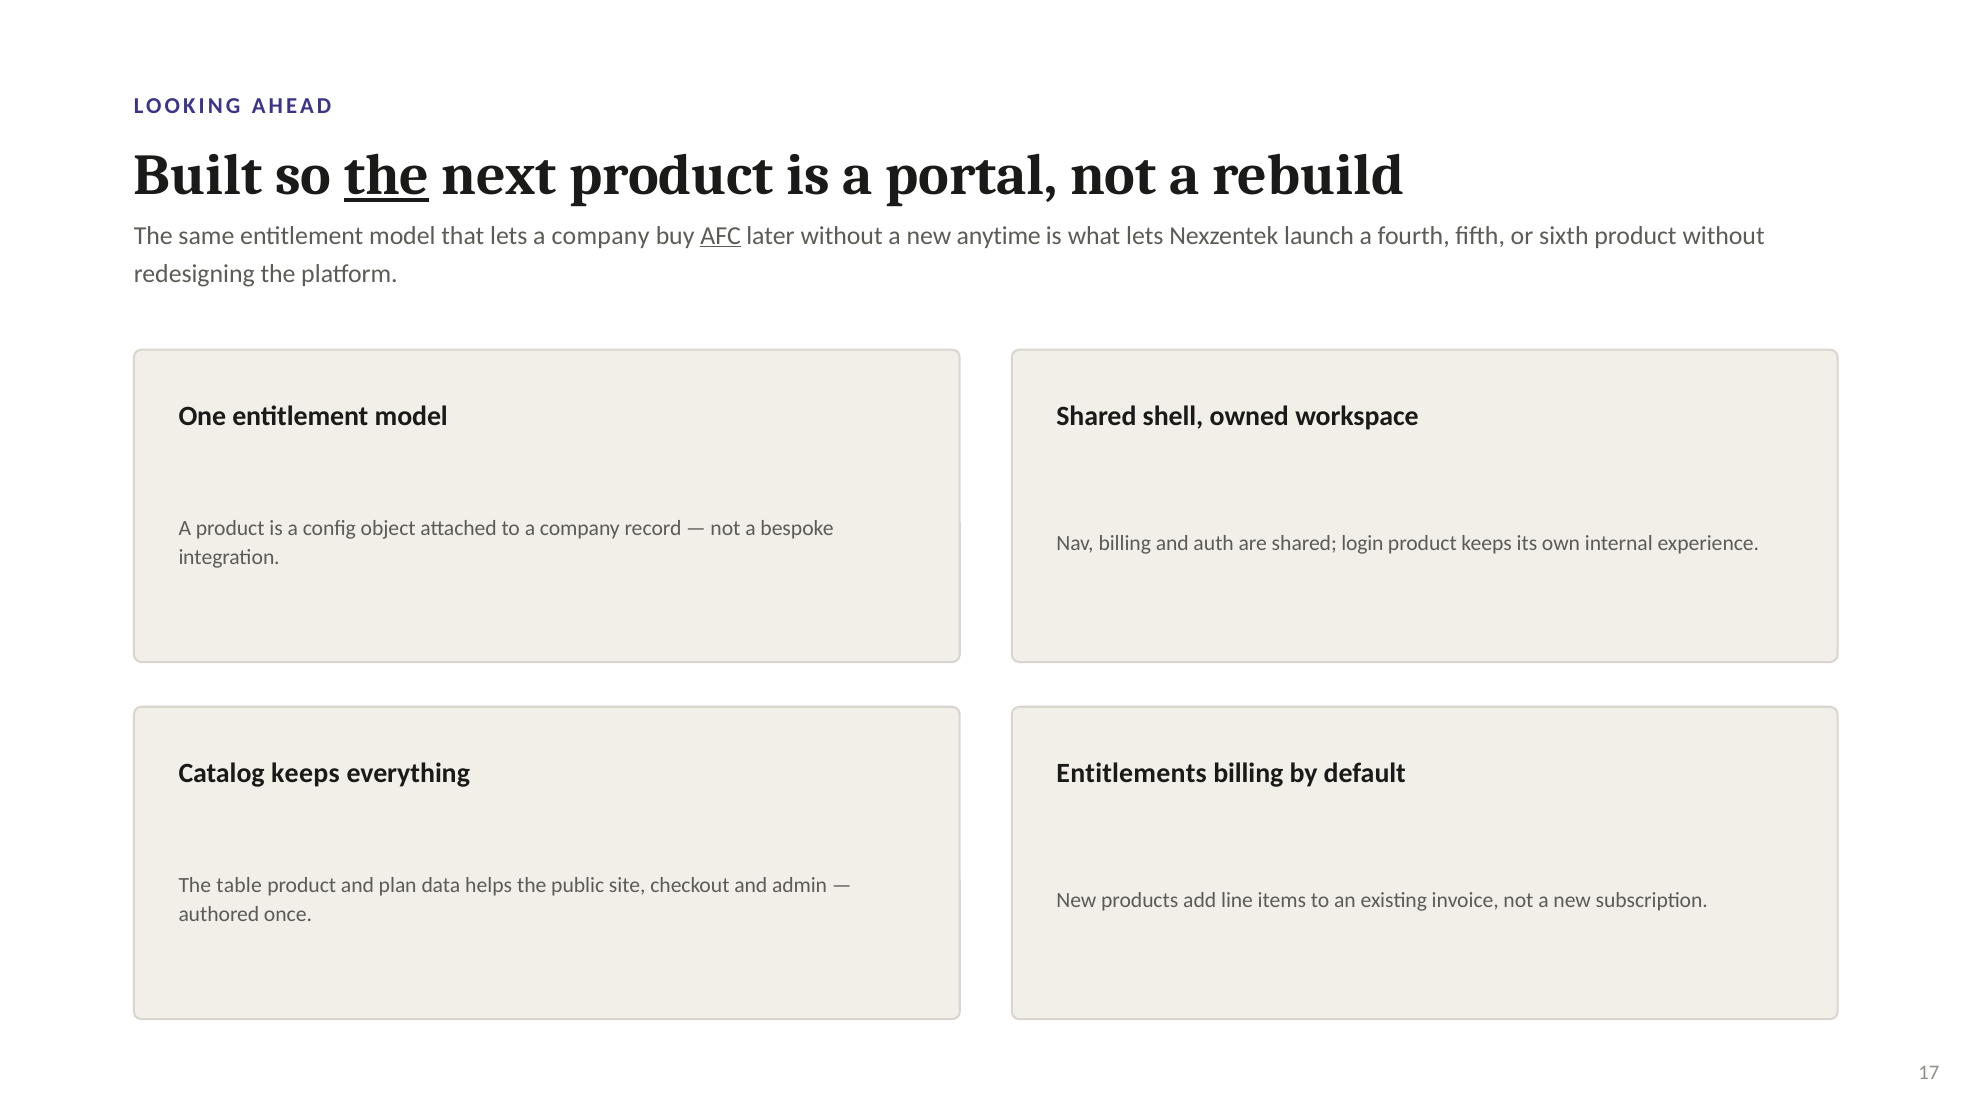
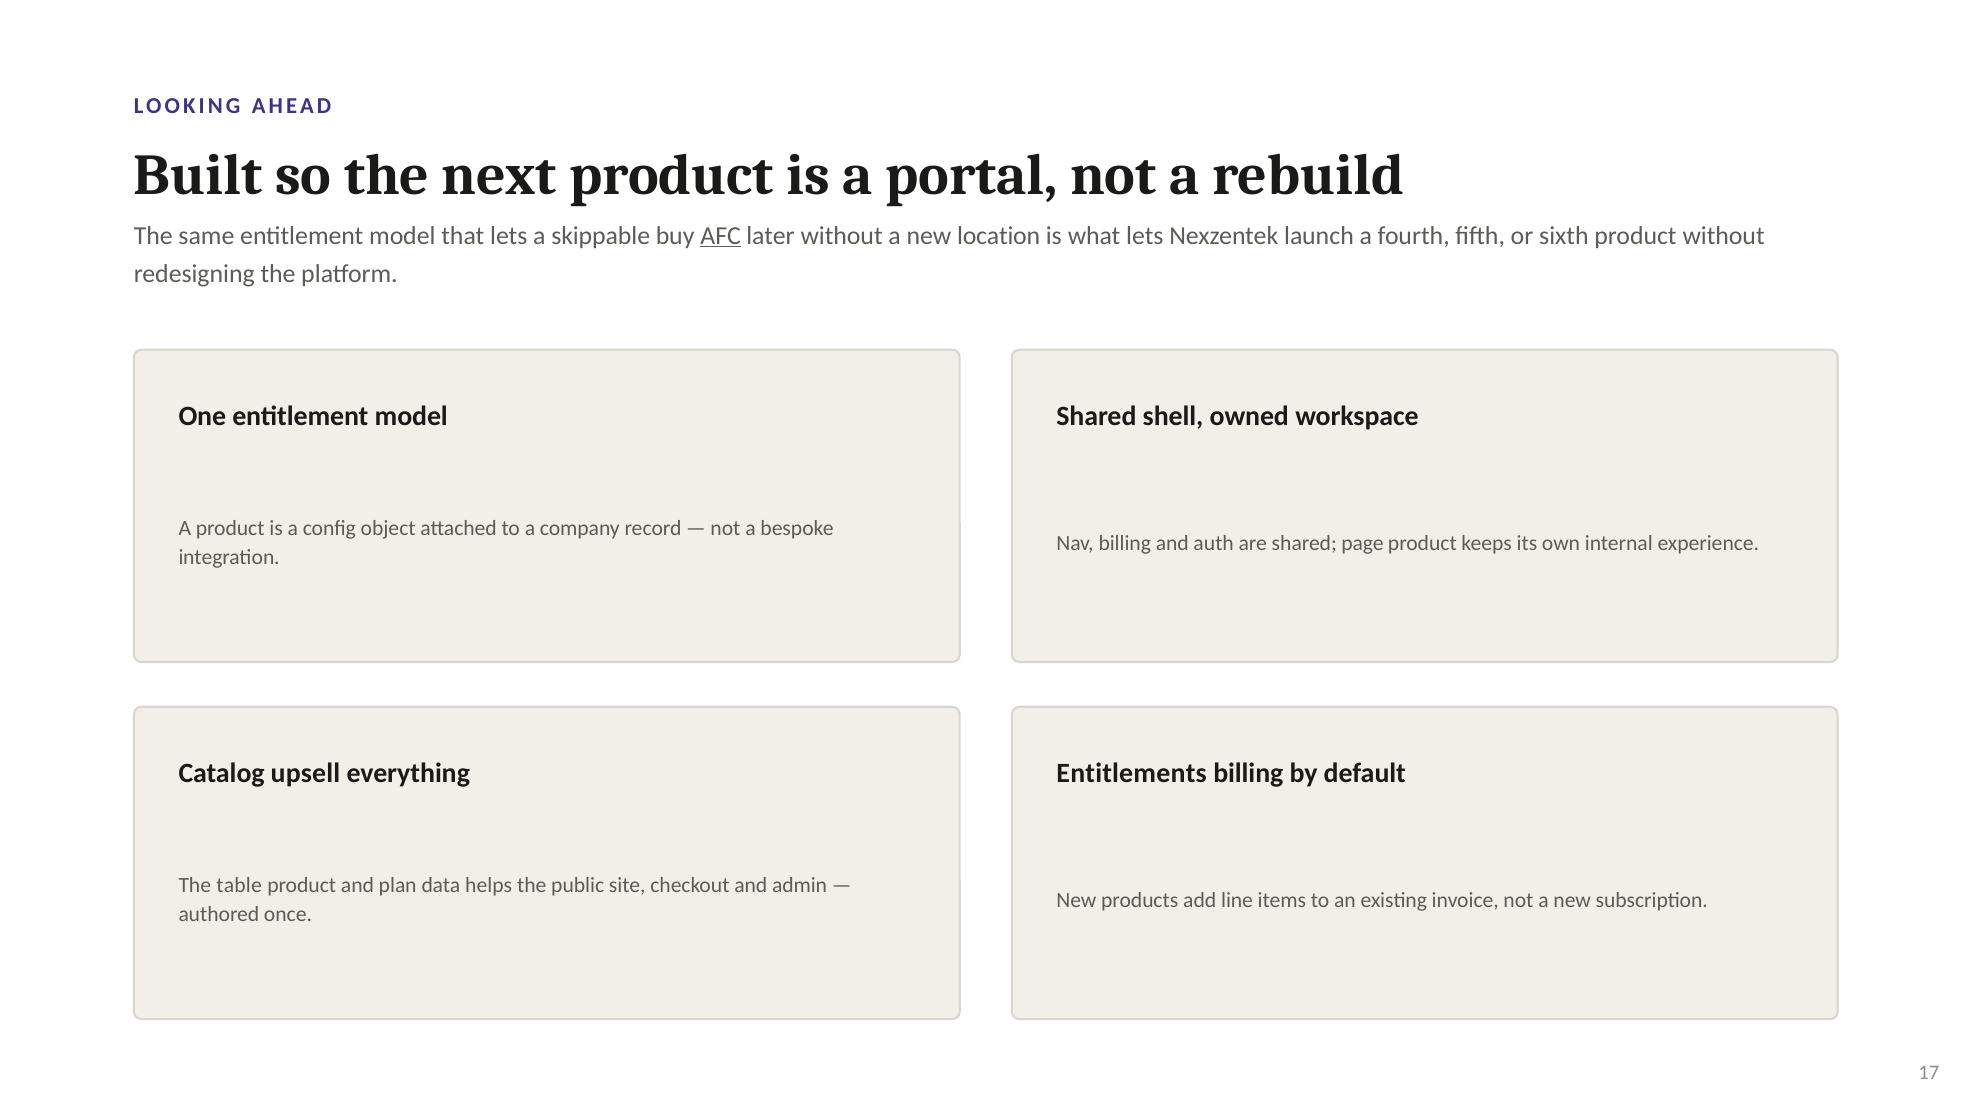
the underline: present -> none (387, 175)
lets a company: company -> skippable (601, 236)
anytime: anytime -> location (999, 236)
login: login -> page (1362, 543)
Catalog keeps: keeps -> upsell (305, 774)
